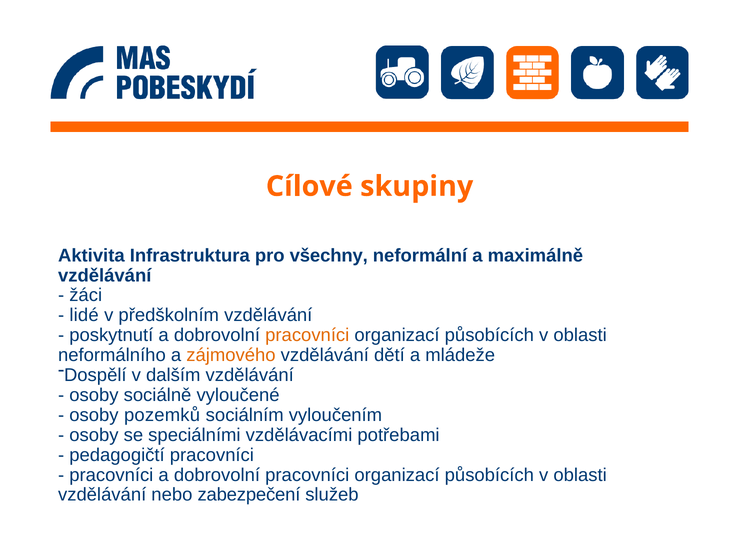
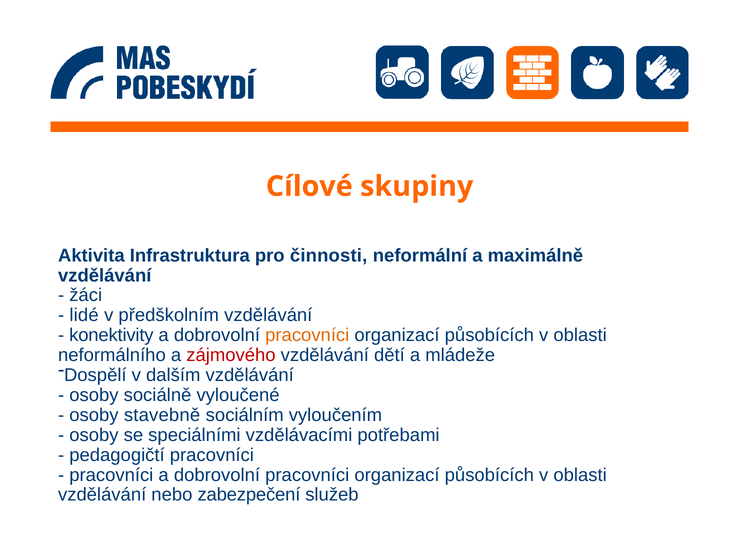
všechny: všechny -> činnosti (329, 256)
poskytnutí: poskytnutí -> konektivity (111, 335)
zájmového colour: orange -> red (231, 355)
pozemků: pozemků -> stavebně (162, 415)
